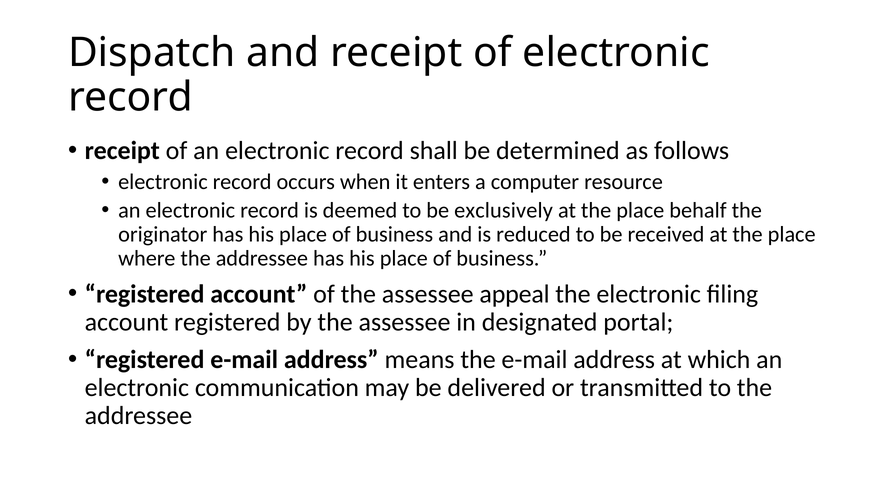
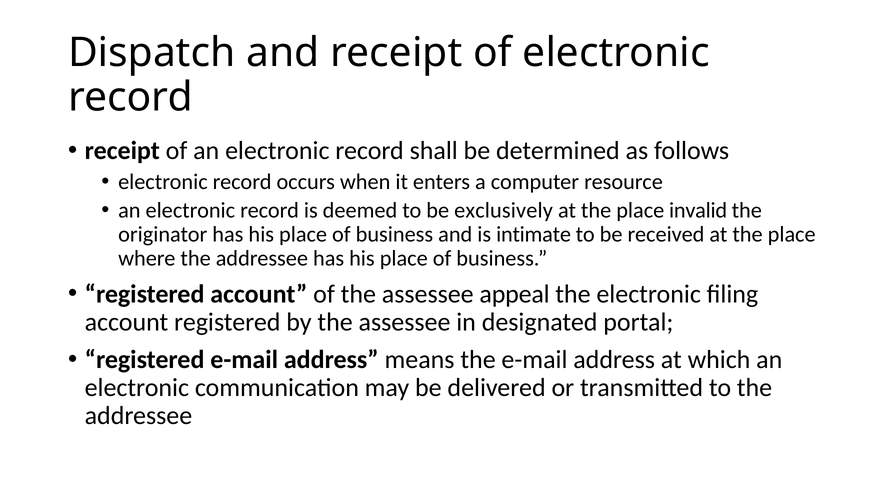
behalf: behalf -> invalid (698, 210)
reduced: reduced -> intimate (534, 234)
